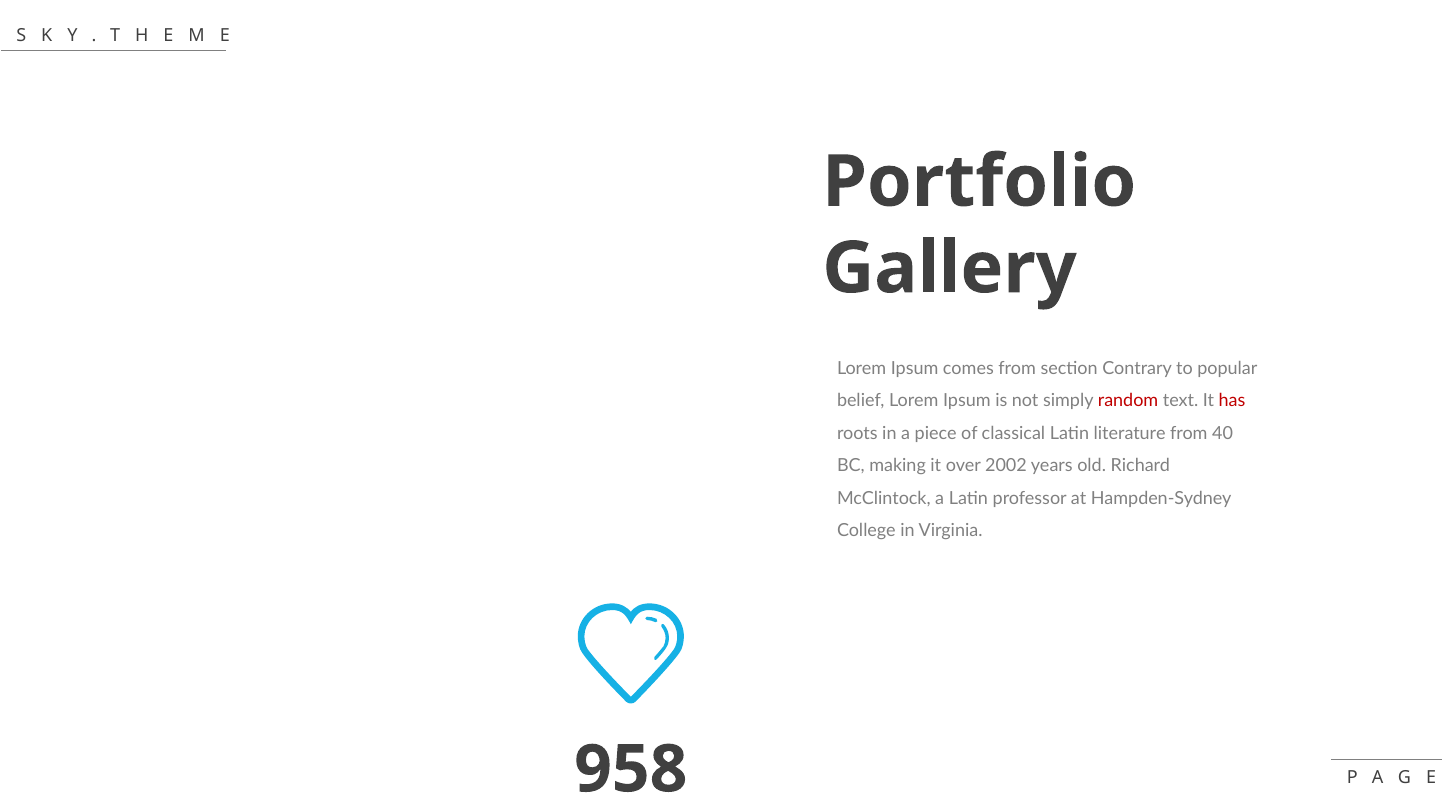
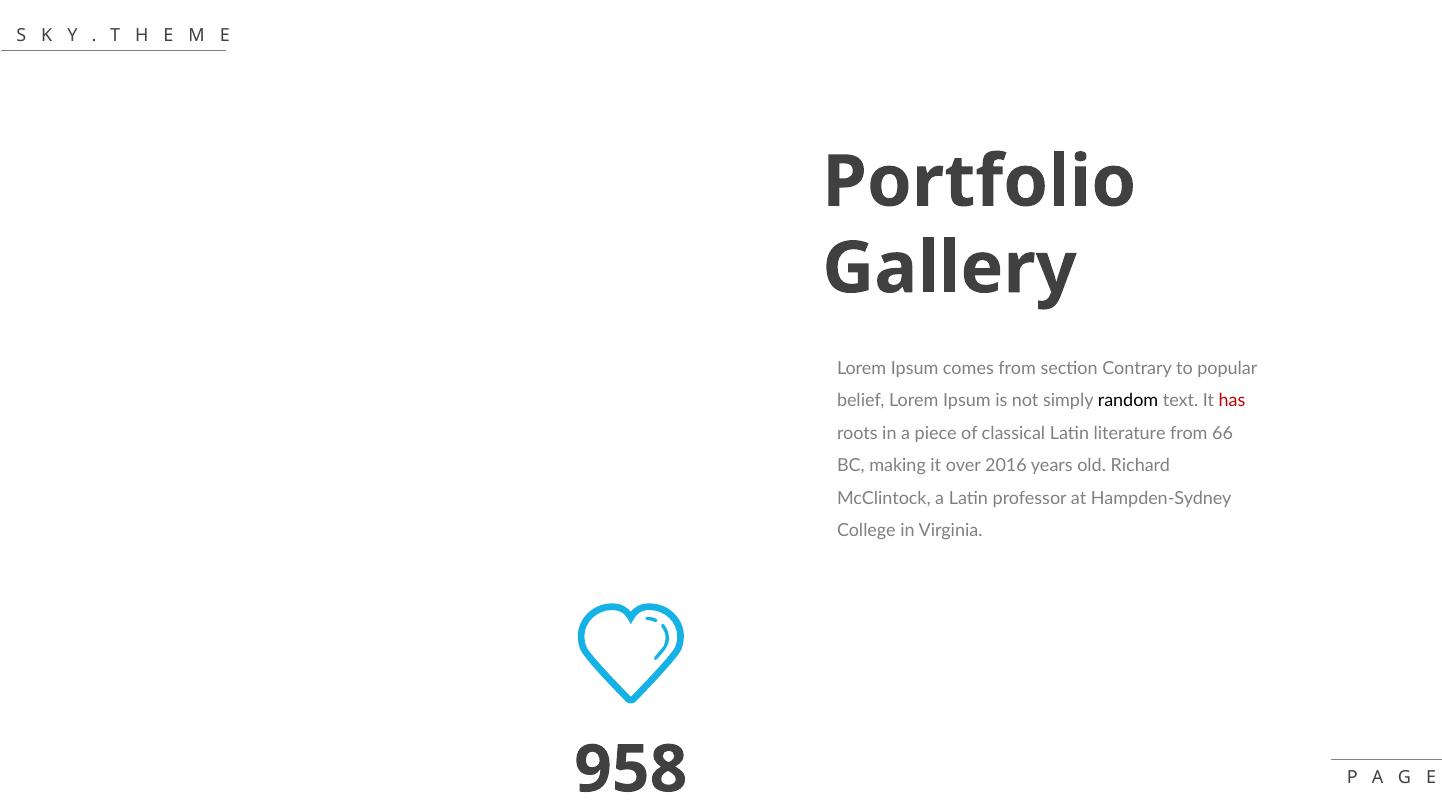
random colour: red -> black (1128, 401)
40: 40 -> 66 (1223, 434)
2002: 2002 -> 2016 (1006, 466)
